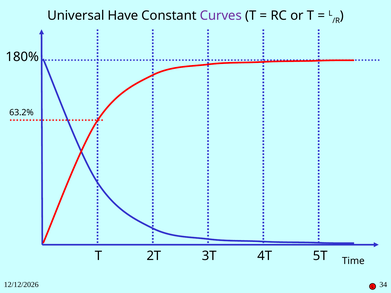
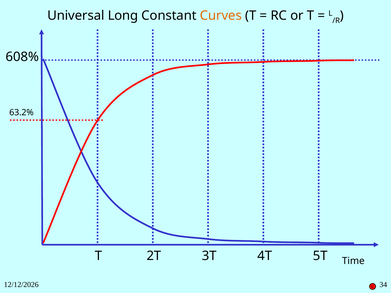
Have: Have -> Long (123, 16)
Curves colour: purple -> orange (221, 16)
180%: 180% -> 608% (22, 57)
